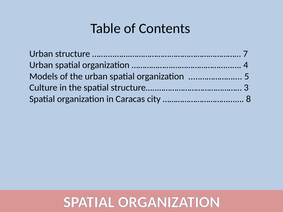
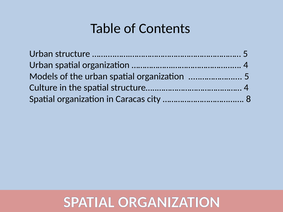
7: 7 -> 5 (245, 54)
structure…..………………………………… 3: 3 -> 4 (246, 88)
